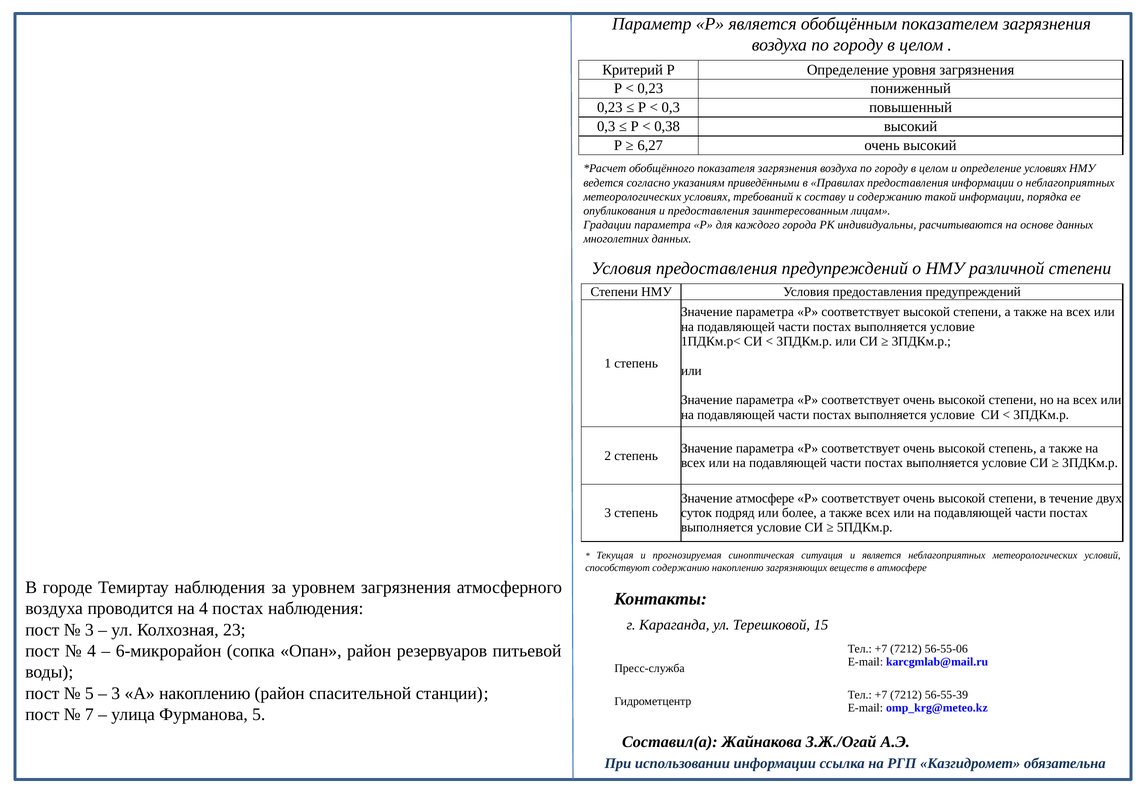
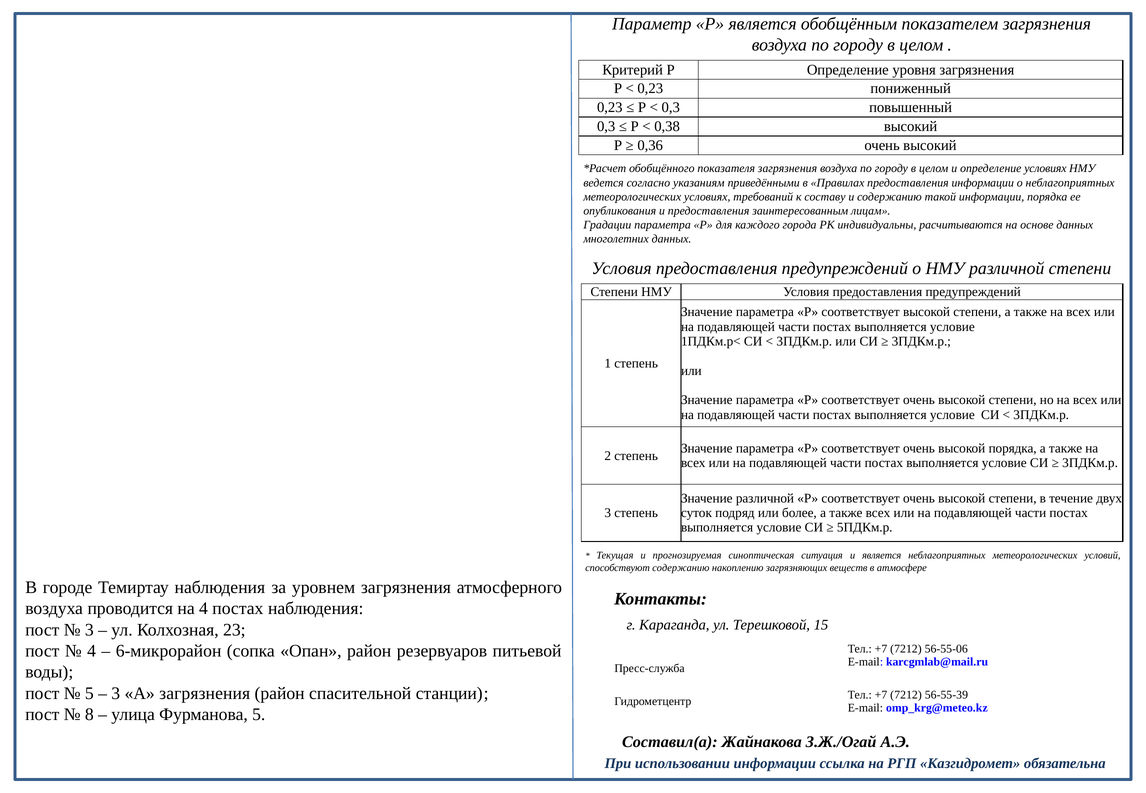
6,27: 6,27 -> 0,36 (650, 145)
высокой степень: степень -> порядка (1013, 449)
Значение атмосфере: атмосфере -> различной (765, 499)
А накоплению: накоплению -> загрязнения (205, 694)
7: 7 -> 8 (89, 715)
